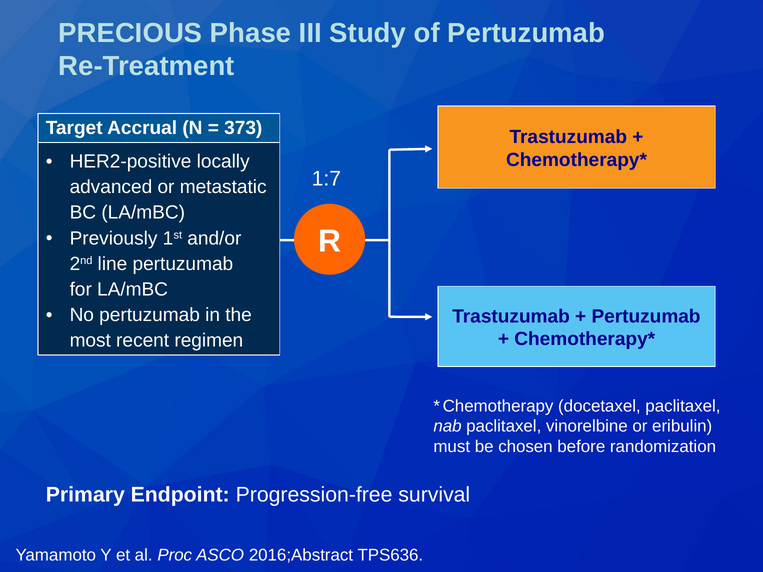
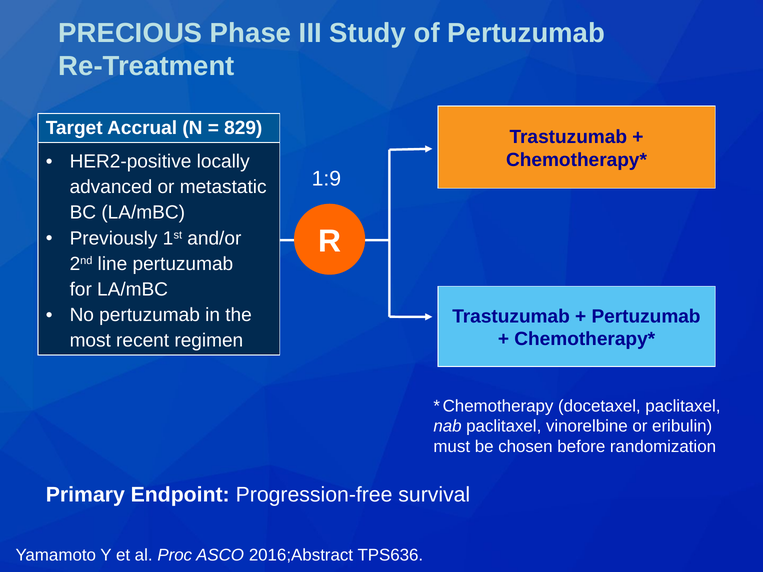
373: 373 -> 829 (243, 128)
1:7: 1:7 -> 1:9 (326, 179)
